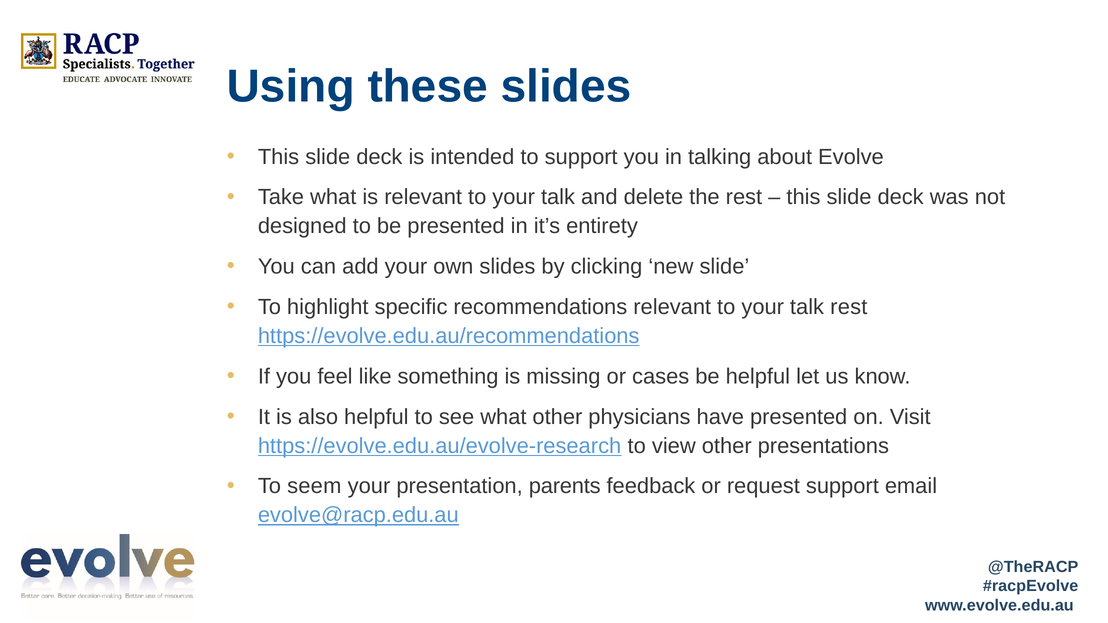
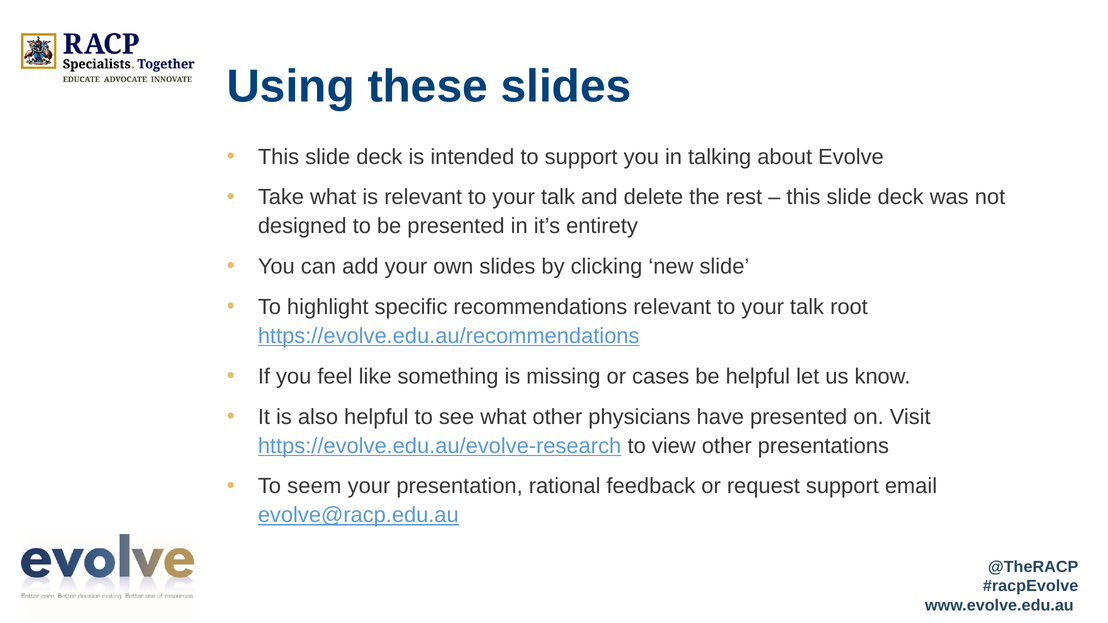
talk rest: rest -> root (849, 307)
parents: parents -> rational (565, 486)
